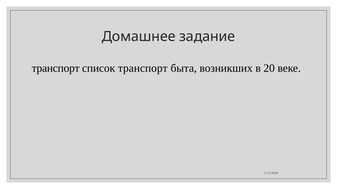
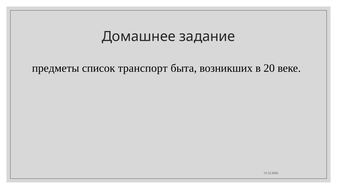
транспорт: транспорт -> предметы (56, 68)
